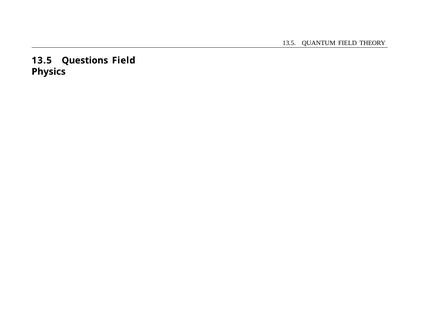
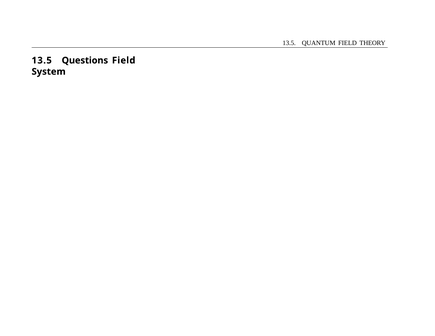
Physics: Physics -> System (49, 72)
